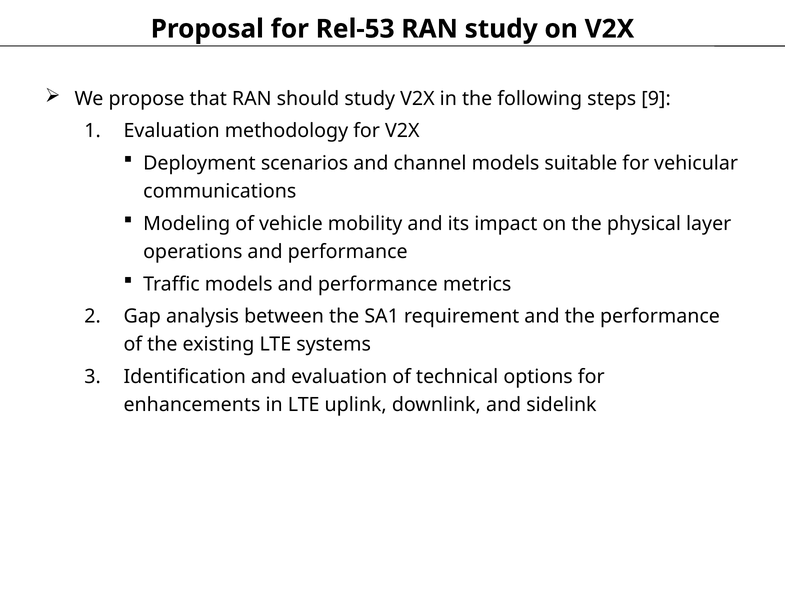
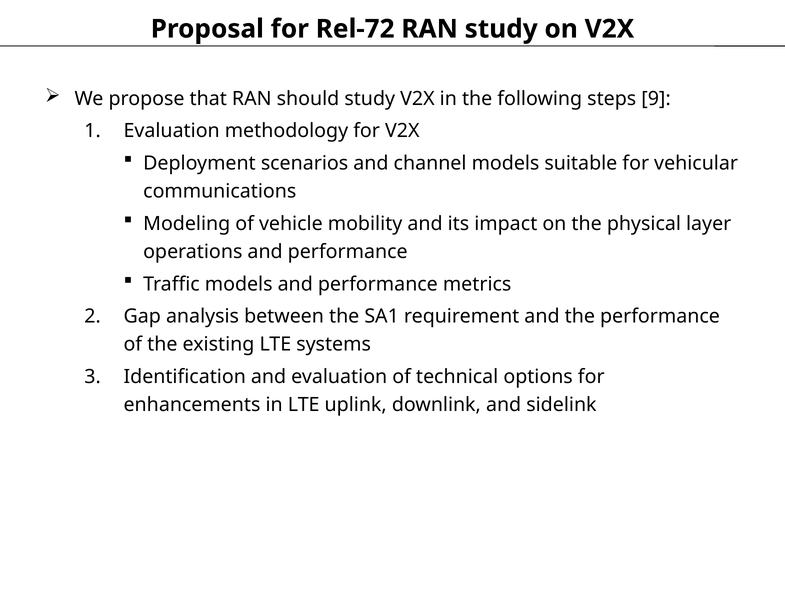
Rel-53: Rel-53 -> Rel-72 (355, 29)
